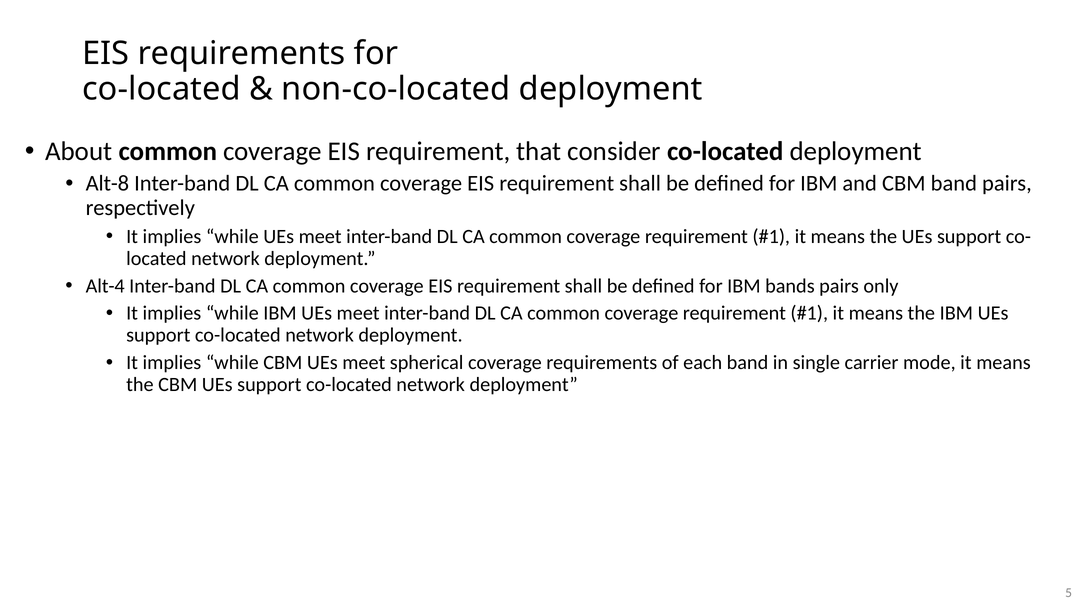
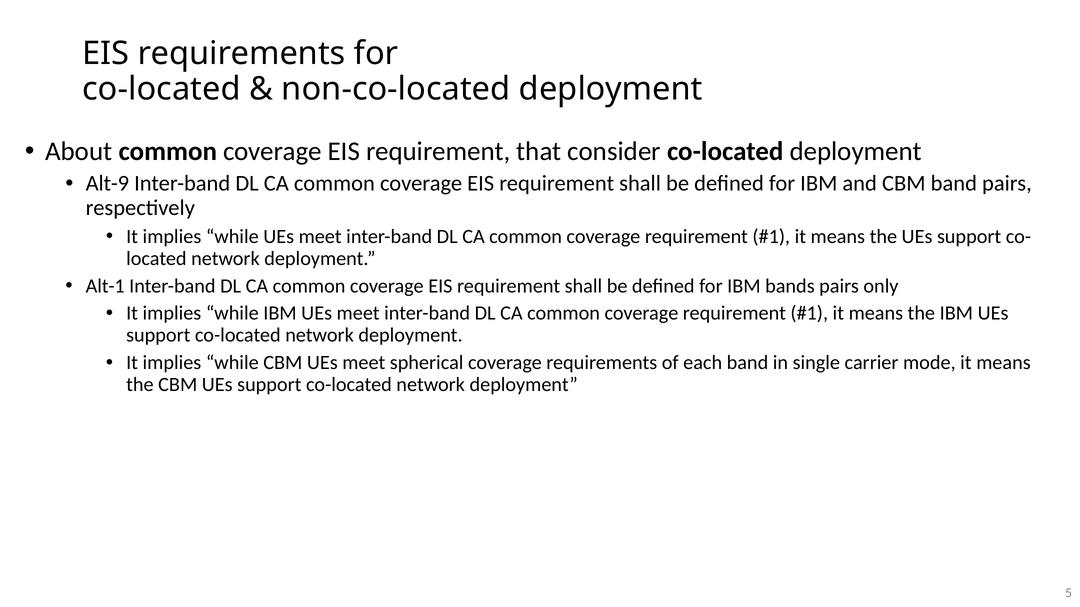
Alt-8: Alt-8 -> Alt-9 (107, 184)
Alt-4: Alt-4 -> Alt-1 (105, 286)
